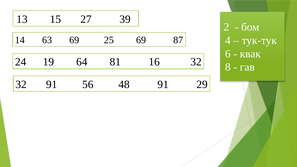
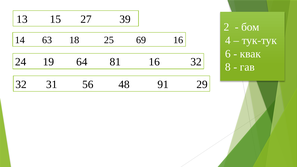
63 69: 69 -> 18 (74, 40)
69 87: 87 -> 16 (178, 40)
32 91: 91 -> 31 (52, 84)
